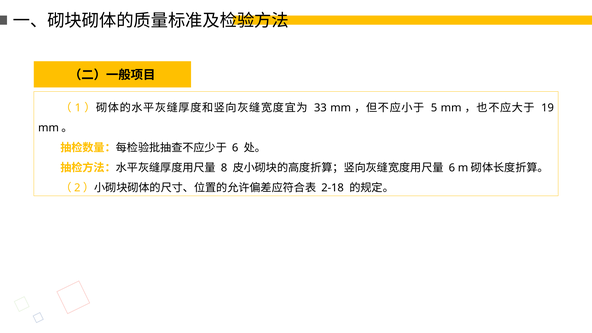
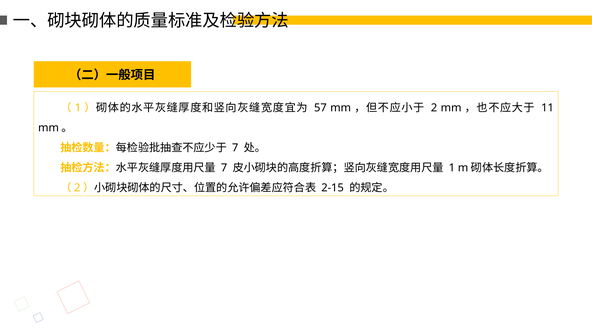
33: 33 -> 57 (320, 108)
5: 5 -> 2 (434, 108)
19: 19 -> 11 (548, 108)
6: 6 -> 7 (235, 148)
8: 8 -> 7 (224, 168)
6: 6 -> 1 (452, 168)
2-18: 2-18 -> 2-15 (333, 188)
